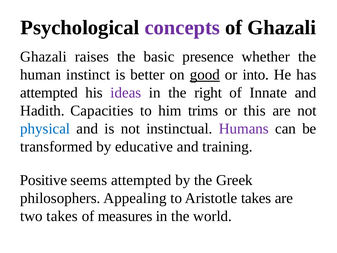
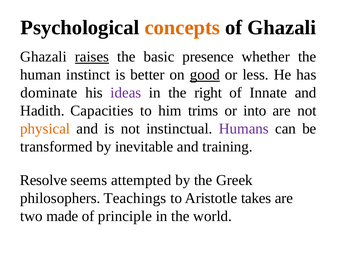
concepts colour: purple -> orange (182, 28)
raises underline: none -> present (92, 57)
into: into -> less (256, 75)
attempted: attempted -> dominate (49, 93)
this: this -> into (255, 111)
physical colour: blue -> orange (45, 129)
educative: educative -> inevitable (144, 147)
Positive: Positive -> Resolve (44, 180)
Appealing: Appealing -> Teachings (135, 198)
two takes: takes -> made (62, 216)
measures: measures -> principle (125, 216)
